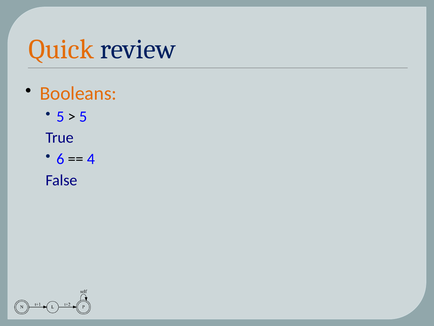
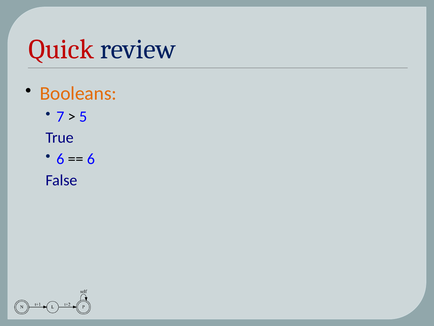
Quick colour: orange -> red (61, 49)
5: 5 -> 7 (60, 116)
4: 4 -> 6 (91, 159)
